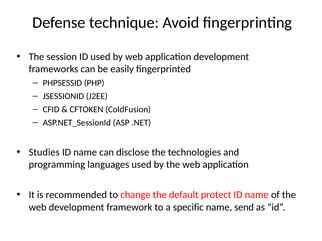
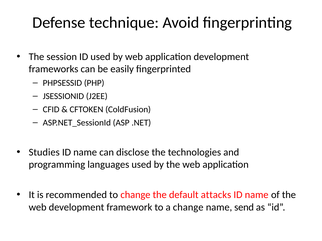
protect: protect -> attacks (216, 195)
a specific: specific -> change (188, 208)
